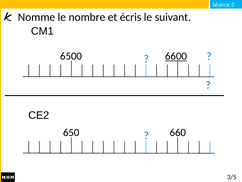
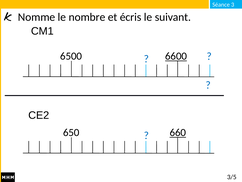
660 underline: none -> present (178, 132)
